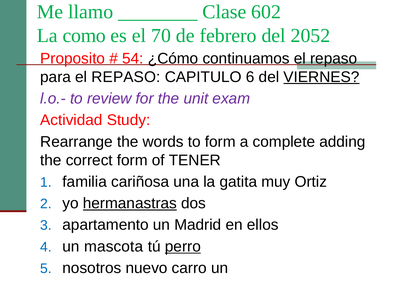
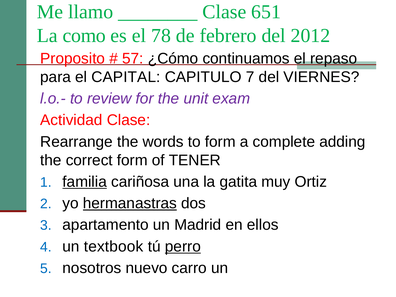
602: 602 -> 651 (266, 12)
70: 70 -> 78 (161, 36)
2052: 2052 -> 2012 (310, 36)
54: 54 -> 57 (133, 58)
para el REPASO: REPASO -> CAPITAL (126, 77)
6: 6 -> 7 (250, 77)
VIERNES underline: present -> none (322, 77)
Actividad Study: Study -> Clase (129, 120)
familia underline: none -> present (85, 182)
mascota: mascota -> textbook (114, 246)
